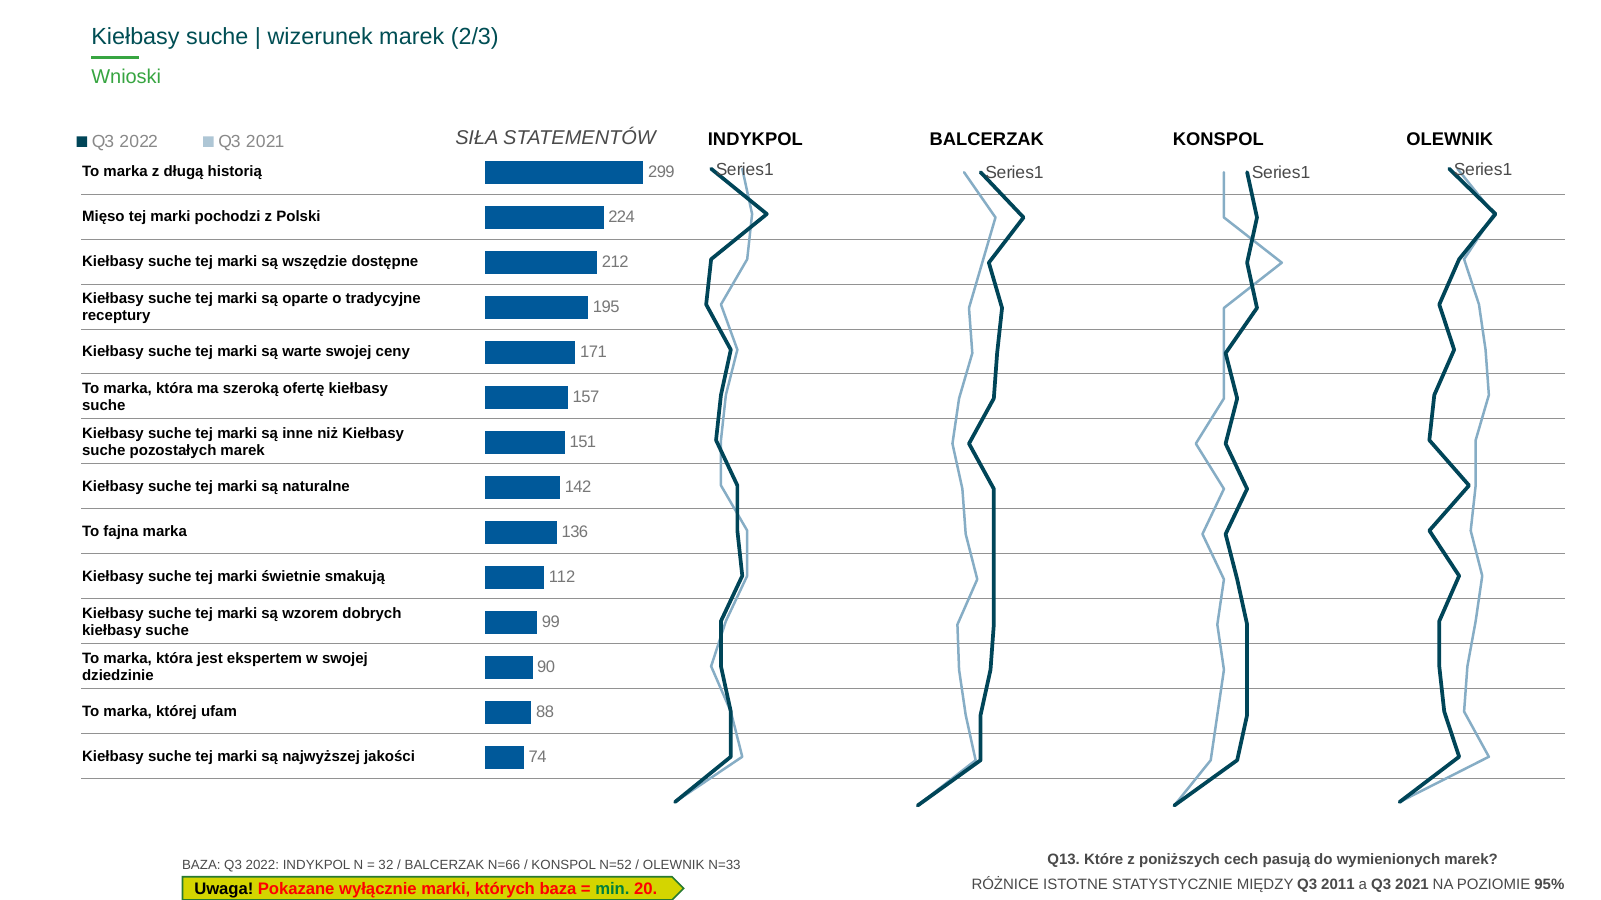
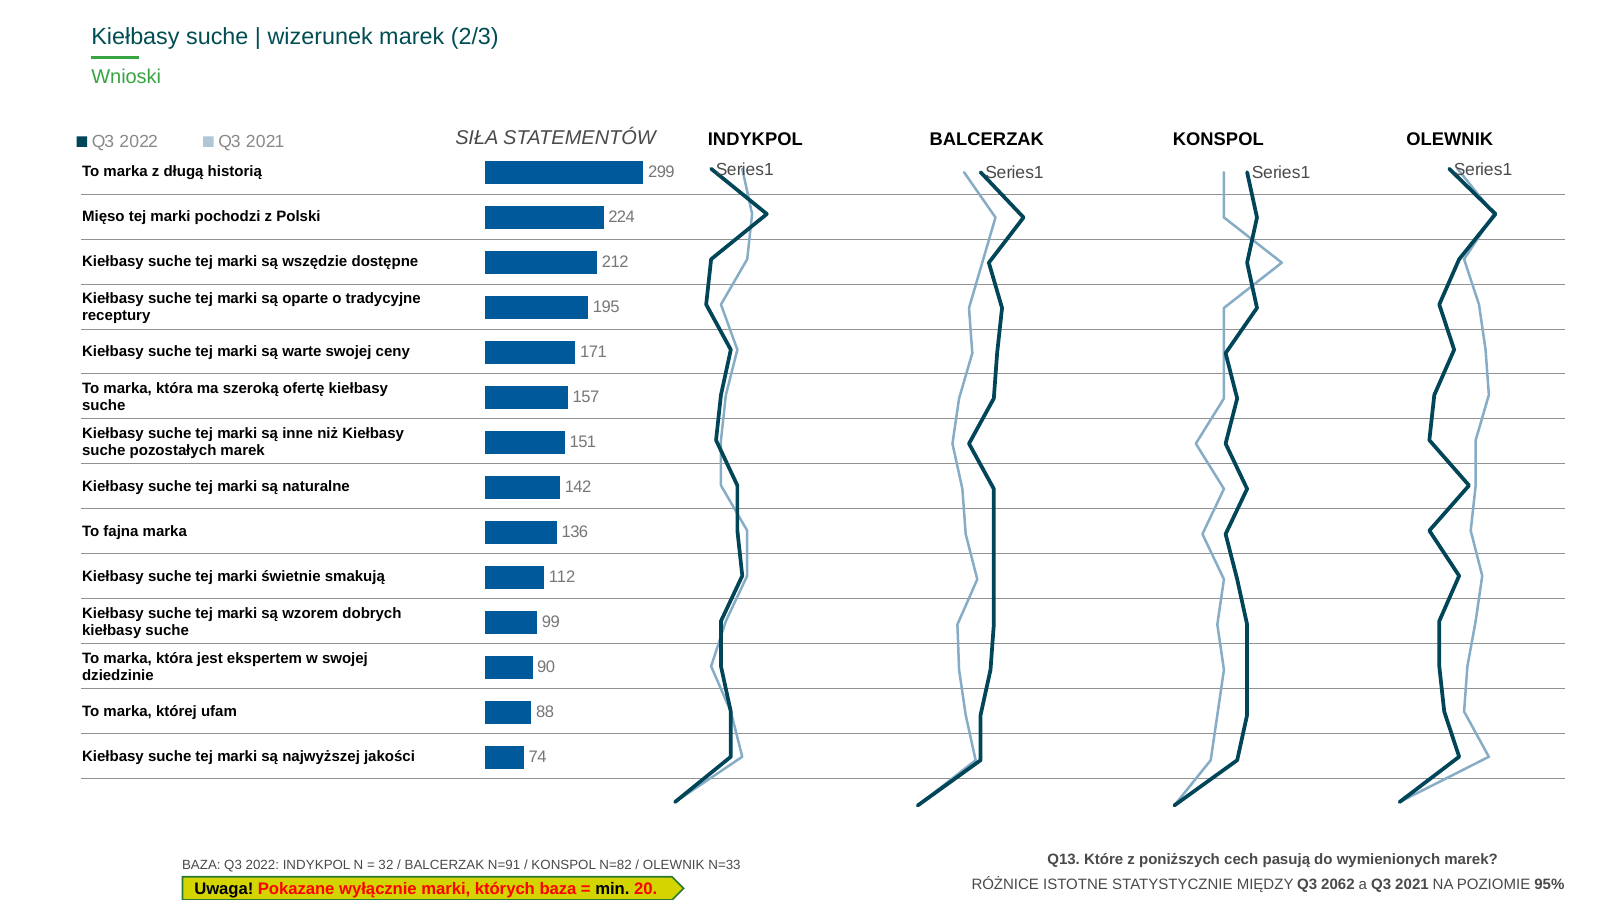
N=66: N=66 -> N=91 (504, 866)
N=52: N=52 -> N=82 (616, 866)
2011: 2011 -> 2062 (1338, 886)
min colour: green -> black (612, 890)
